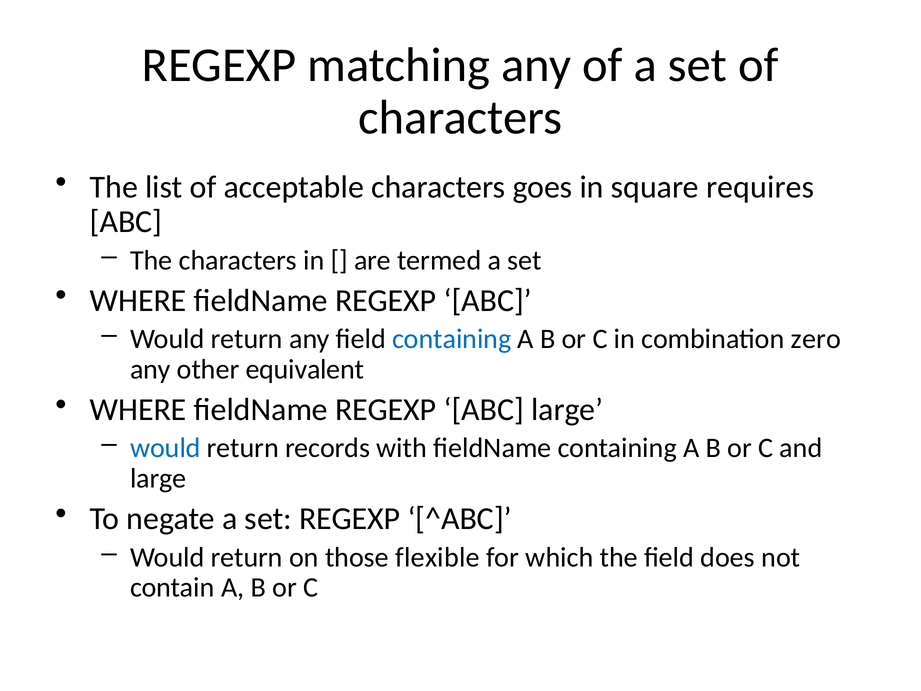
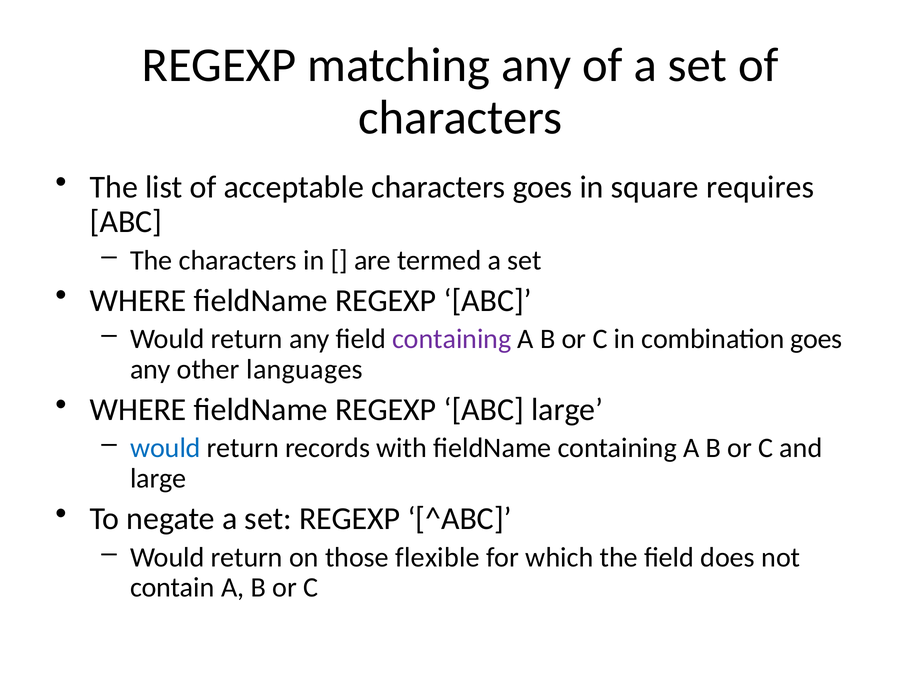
containing colour: blue -> purple (452, 339)
combination zero: zero -> goes (816, 339)
equivalent: equivalent -> languages (305, 369)
